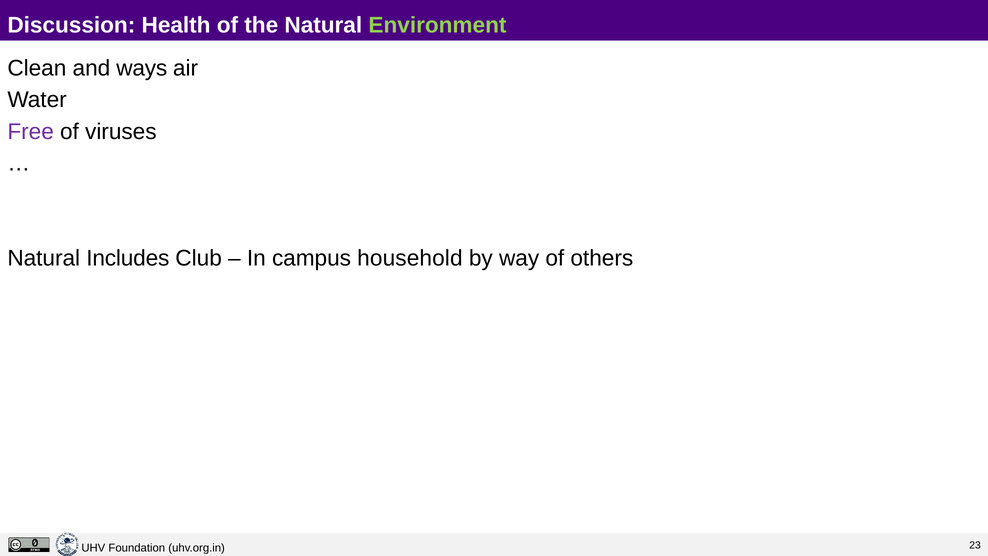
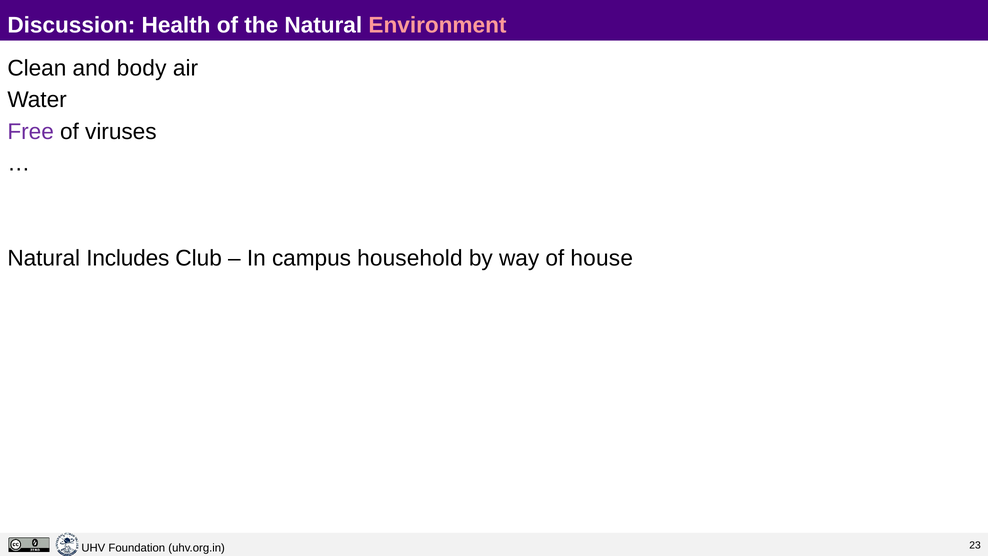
Environment colour: light green -> pink (437, 25)
ways: ways -> body (142, 68)
others: others -> house (602, 258)
